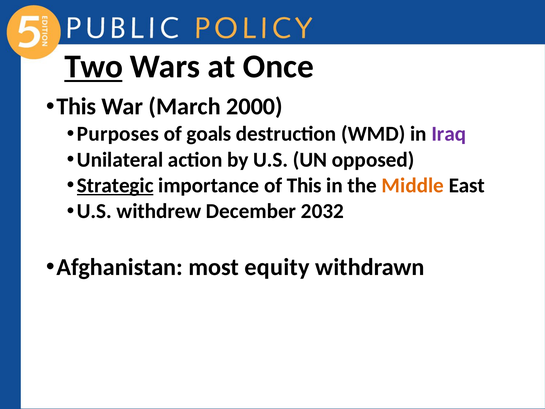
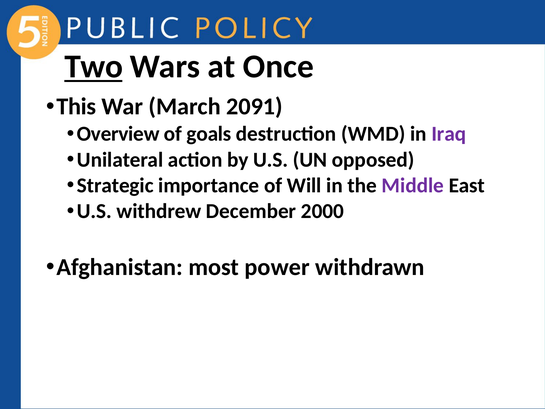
2000: 2000 -> 2091 (254, 106)
Purposes: Purposes -> Overview (118, 134)
Strategic underline: present -> none (115, 185)
of This: This -> Will (304, 185)
Middle colour: orange -> purple (413, 185)
2032: 2032 -> 2000 (322, 211)
equity: equity -> power (277, 267)
